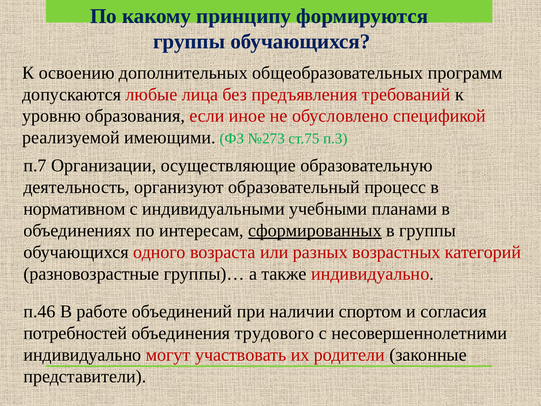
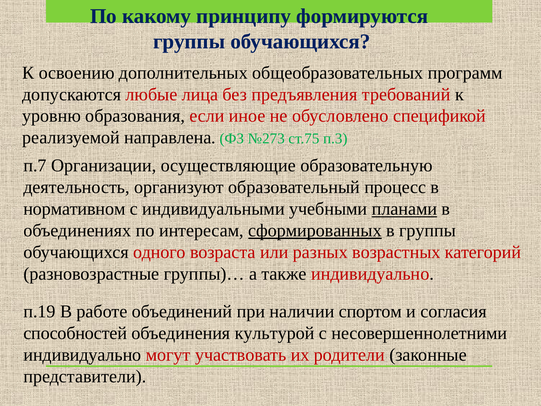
имеющими: имеющими -> направлена (170, 138)
планами underline: none -> present (404, 209)
п.46: п.46 -> п.19 (40, 311)
потребностей: потребностей -> способностей (75, 333)
трудового: трудового -> культурой (275, 333)
